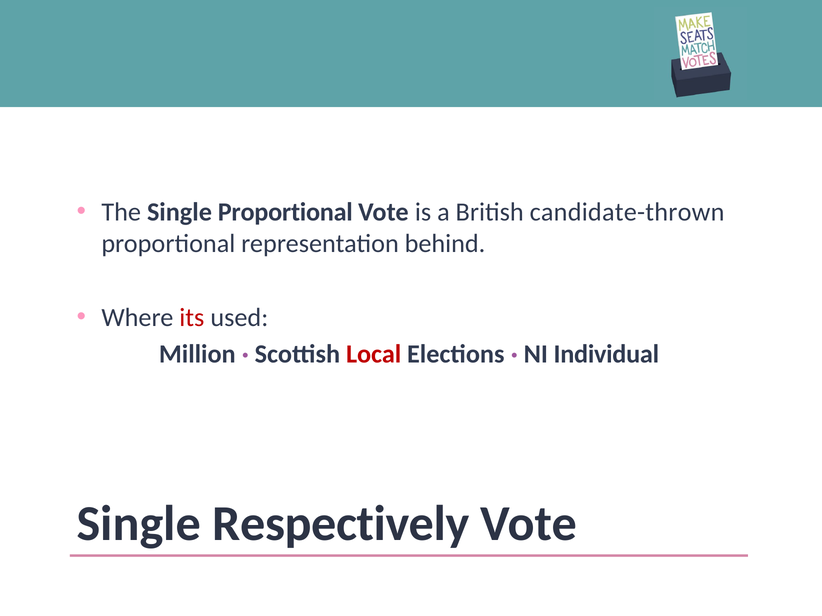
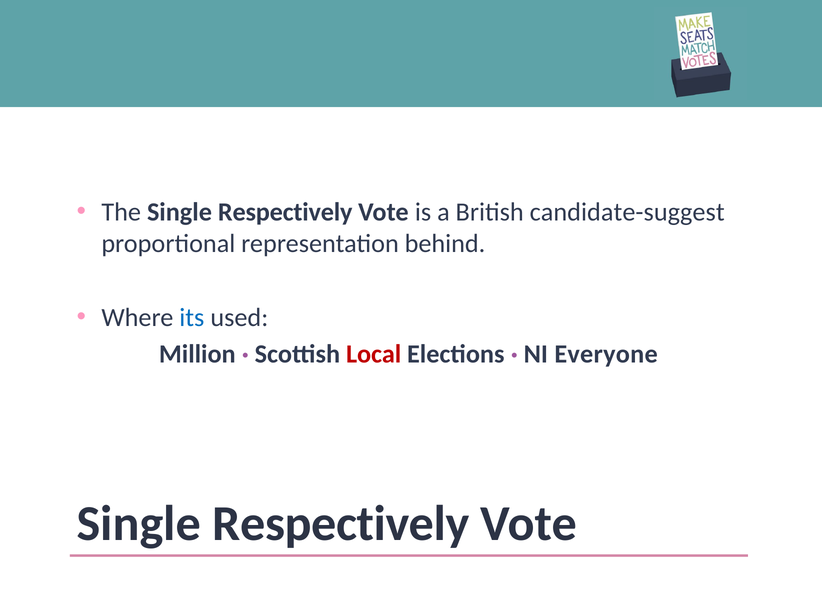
The Single Proportional: Proportional -> Respectively (285, 212)
candidate-thrown: candidate-thrown -> candidate-suggest (627, 212)
its colour: red -> blue (192, 318)
Individual: Individual -> Everyone (606, 354)
